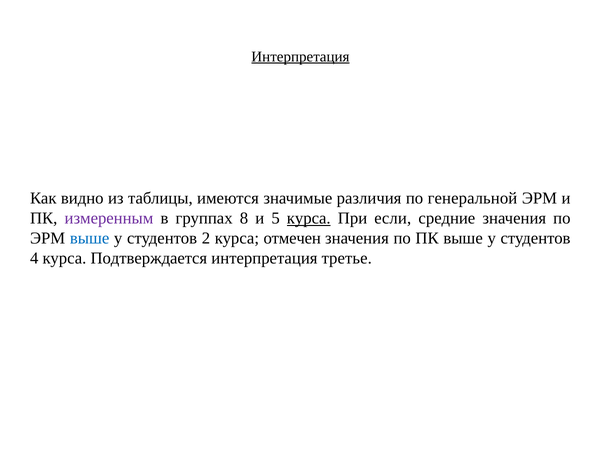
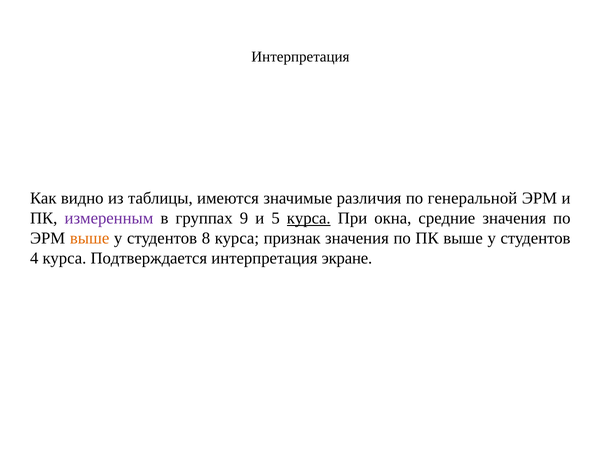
Интерпретация underline: present -> none (300, 57)
8: 8 -> 9 (244, 219)
если: если -> окна (393, 219)
выше colour: blue -> orange (90, 239)
2: 2 -> 8 (206, 239)
отмечен: отмечен -> признак (292, 239)
третье: третье -> экране (347, 259)
